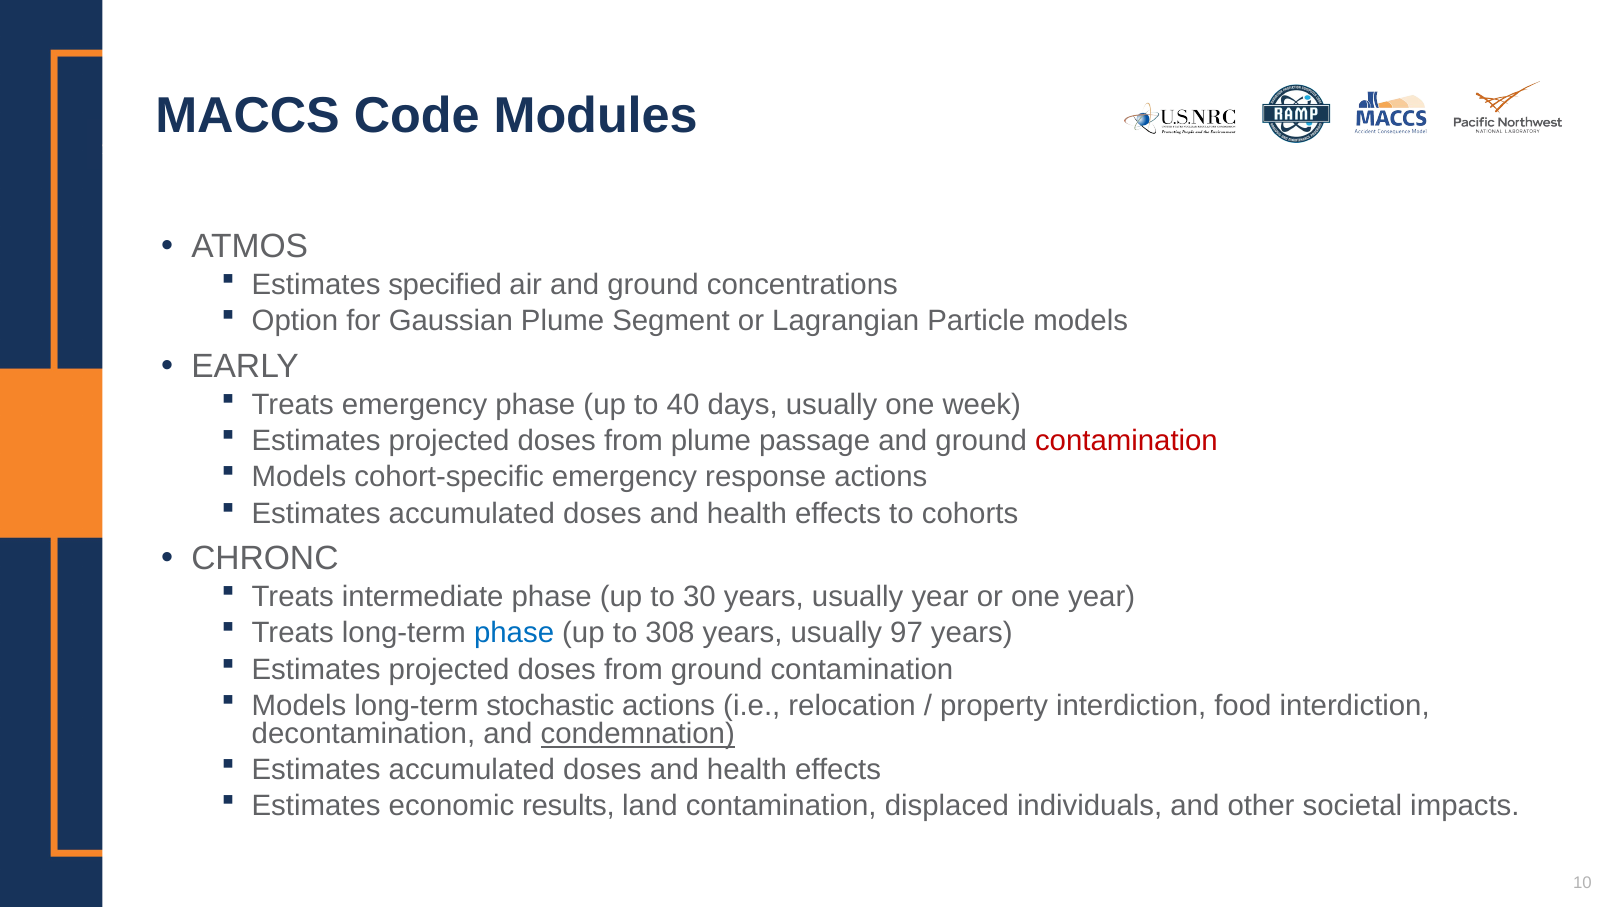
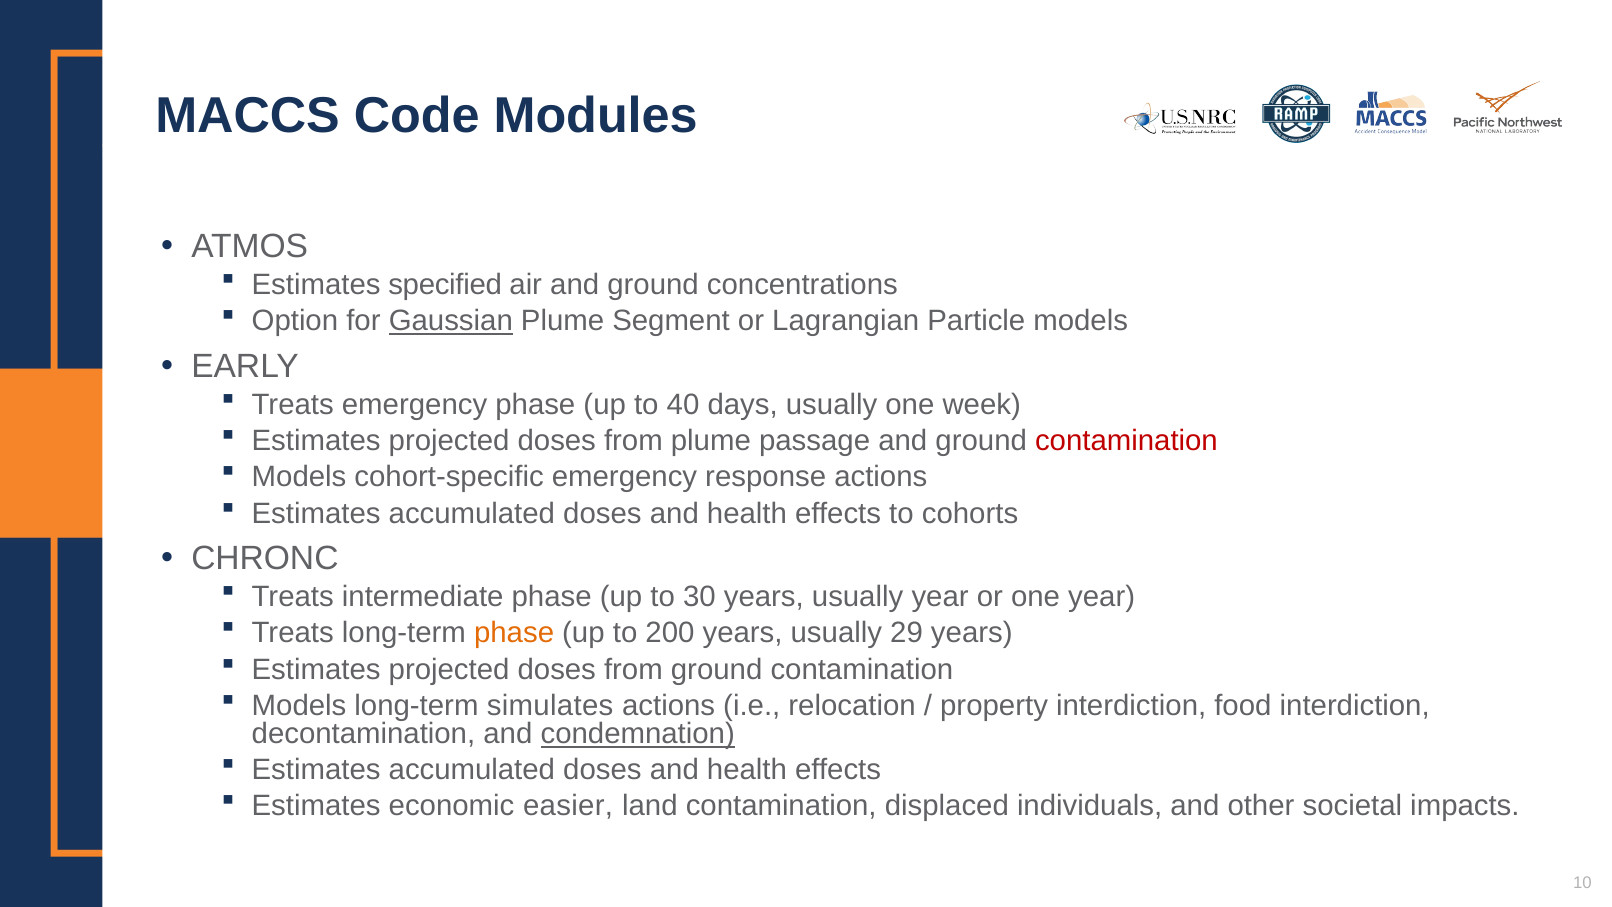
Gaussian underline: none -> present (451, 321)
phase colour: blue -> orange (514, 633)
308: 308 -> 200 (670, 633)
97: 97 -> 29 (907, 633)
stochastic: stochastic -> simulates (550, 705)
results: results -> easier (568, 806)
